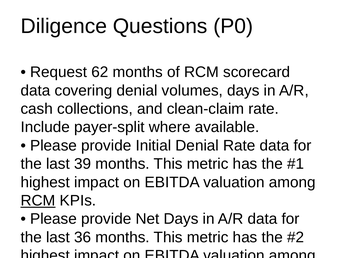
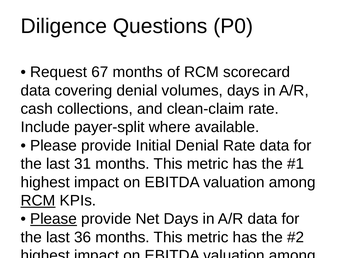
62: 62 -> 67 (100, 72)
39: 39 -> 31 (83, 164)
Please underline: none -> present (54, 219)
